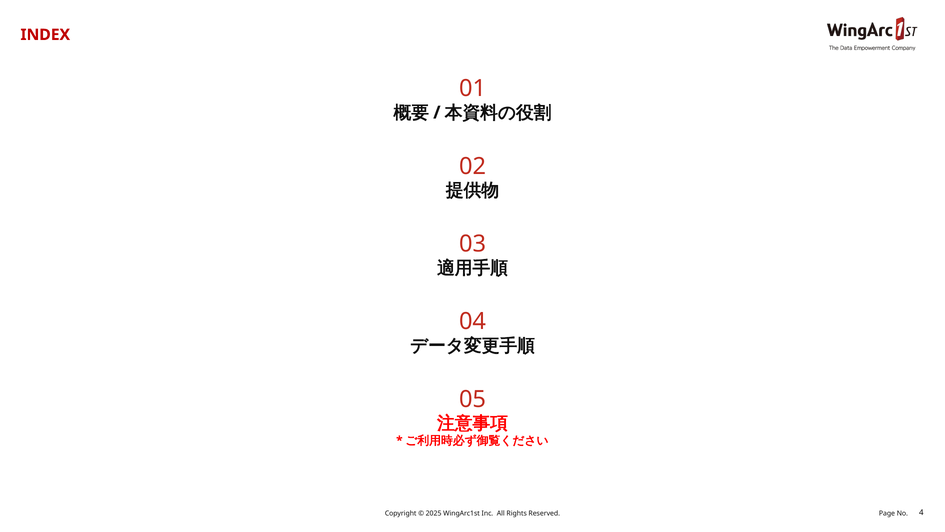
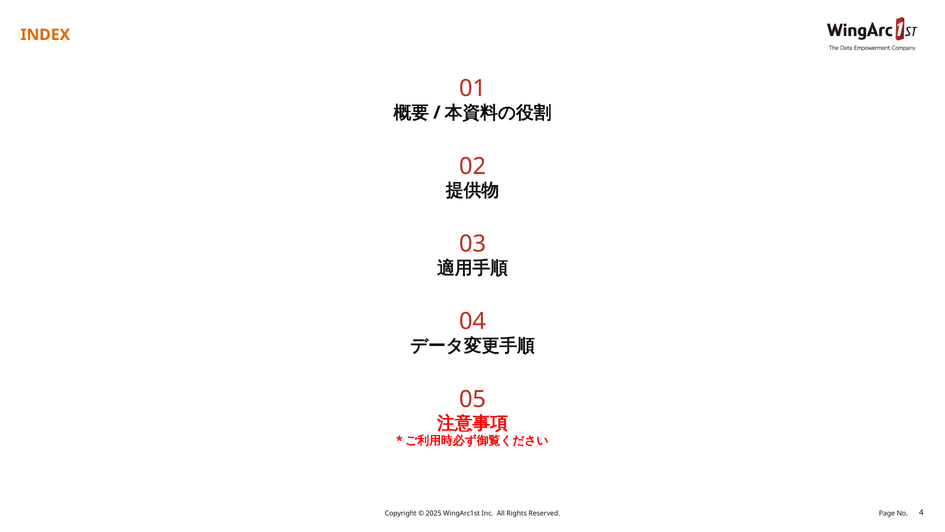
INDEX colour: red -> orange (45, 35)
